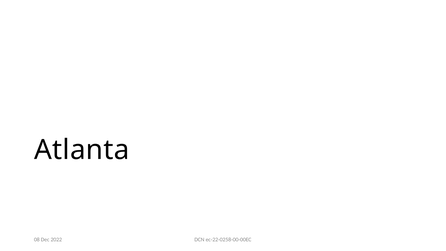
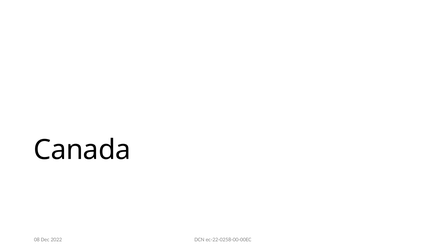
Atlanta: Atlanta -> Canada (82, 150)
